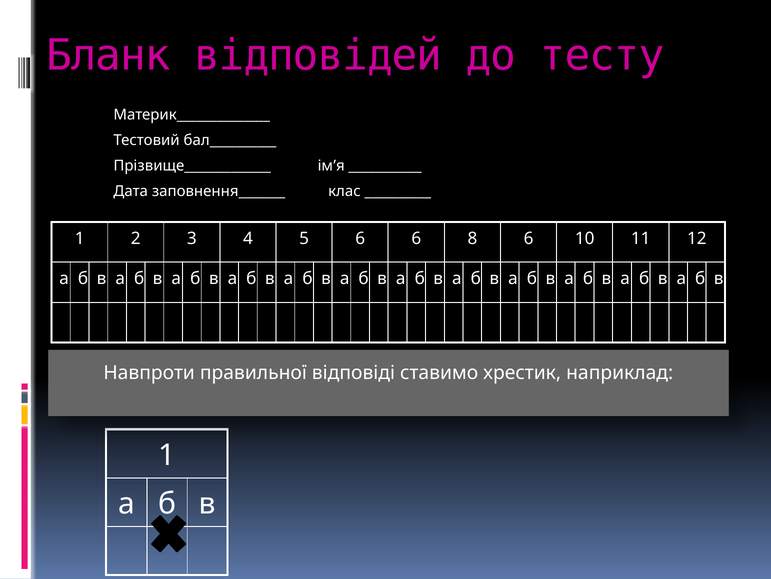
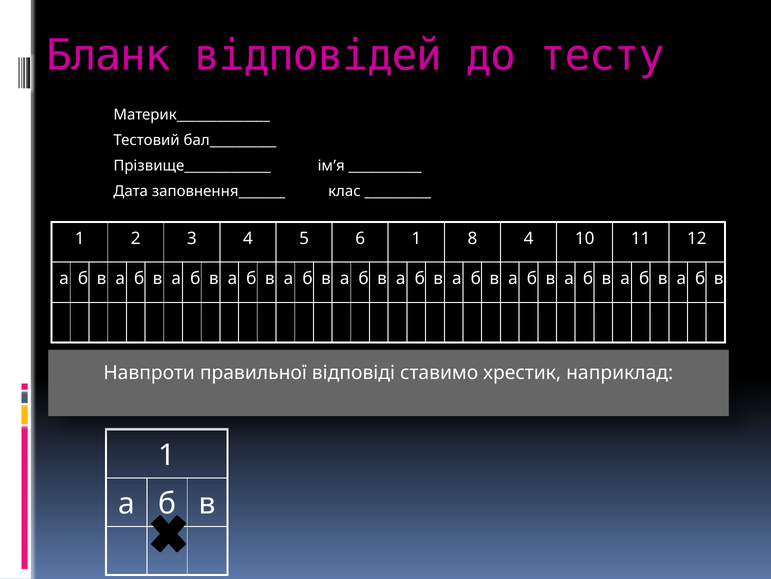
6 6: 6 -> 1 (416, 238)
8 6: 6 -> 4 (529, 238)
